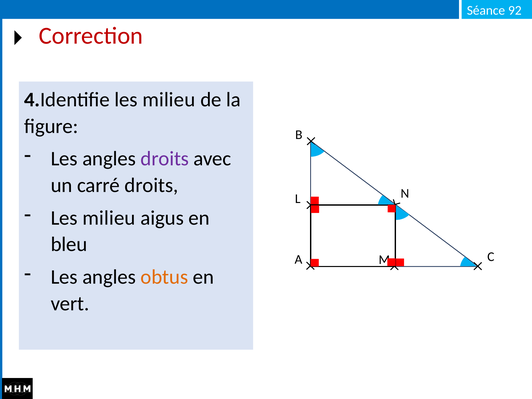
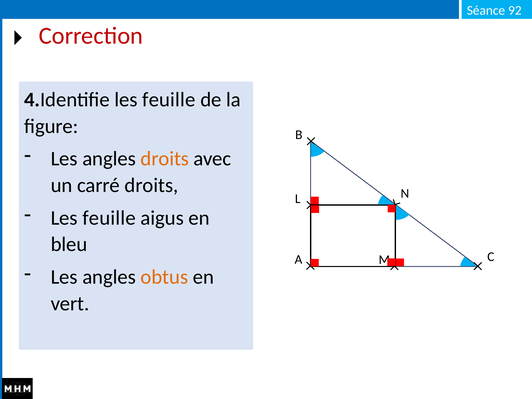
4.Identifie les milieu: milieu -> feuille (169, 100)
droits colour: purple -> orange (165, 159)
milieu: milieu -> feuille (109, 218)
